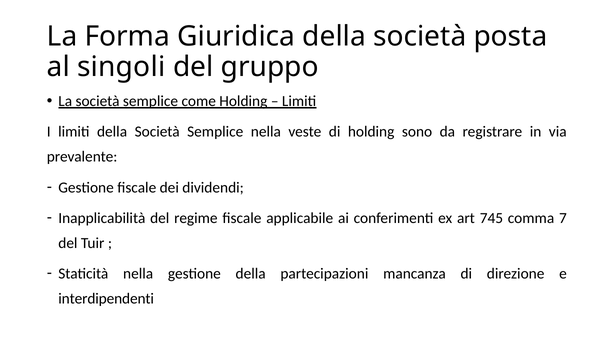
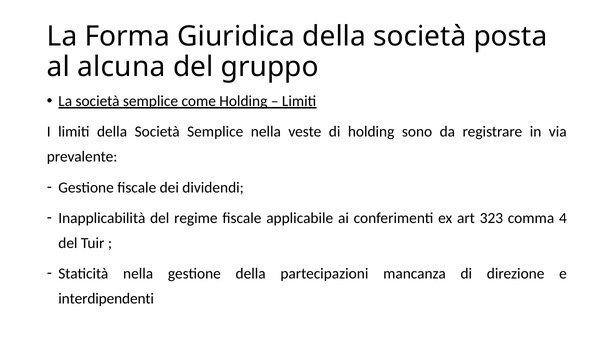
singoli: singoli -> alcuna (121, 67)
745: 745 -> 323 (491, 218)
7: 7 -> 4 (563, 218)
